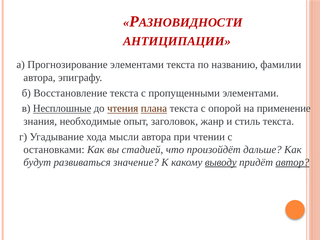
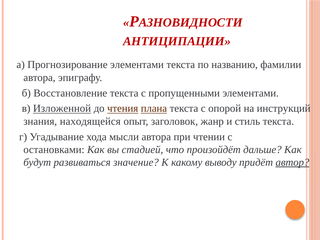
Несплошные: Несплошные -> Изложенной (62, 108)
применение: применение -> инструкций (284, 108)
необходимые: необходимые -> находящейся (90, 121)
выводу underline: present -> none (221, 162)
